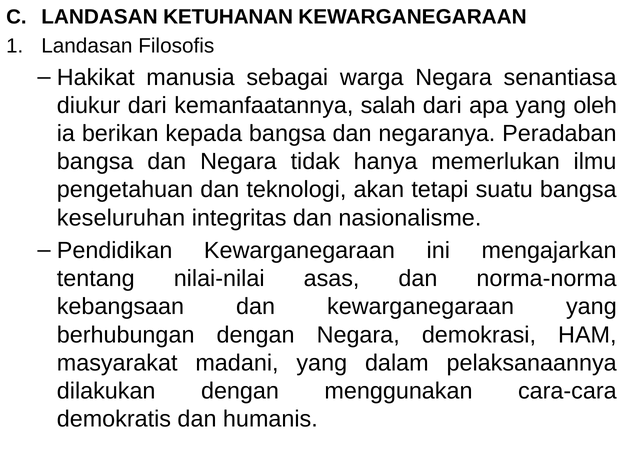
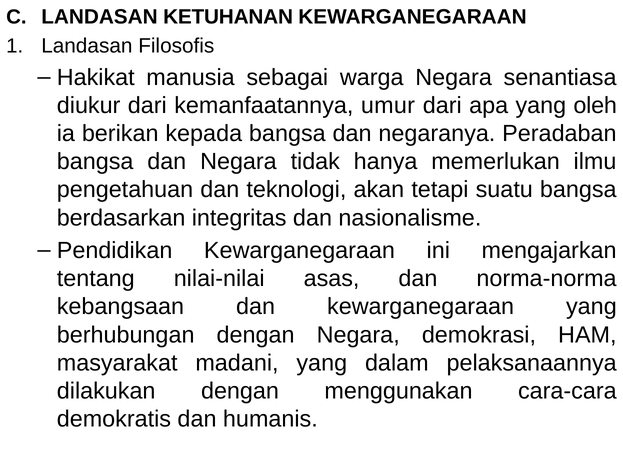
salah: salah -> umur (388, 106)
keseluruhan: keseluruhan -> berdasarkan (121, 218)
